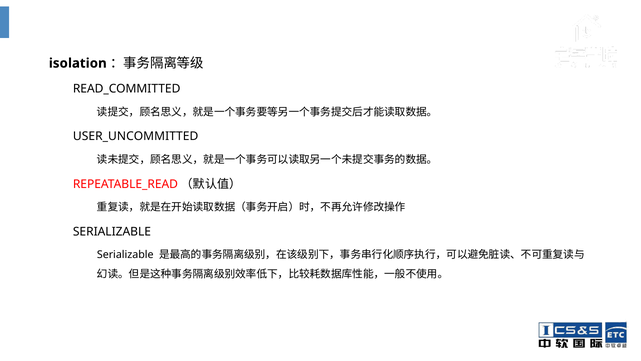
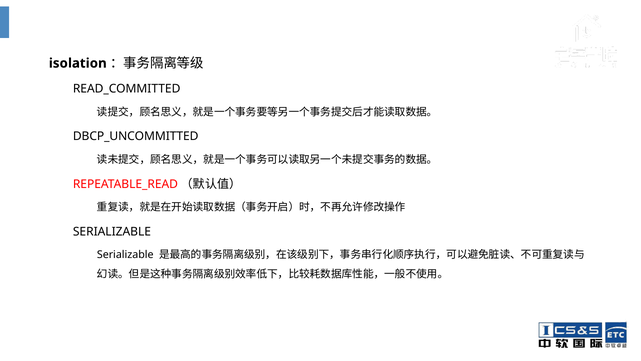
USER_UNCOMMITTED: USER_UNCOMMITTED -> DBCP_UNCOMMITTED (136, 136)
